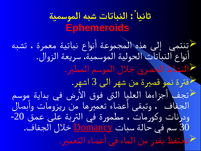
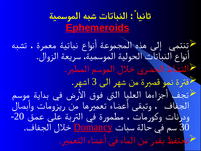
Ephemeroids underline: none -> present (98, 28)
